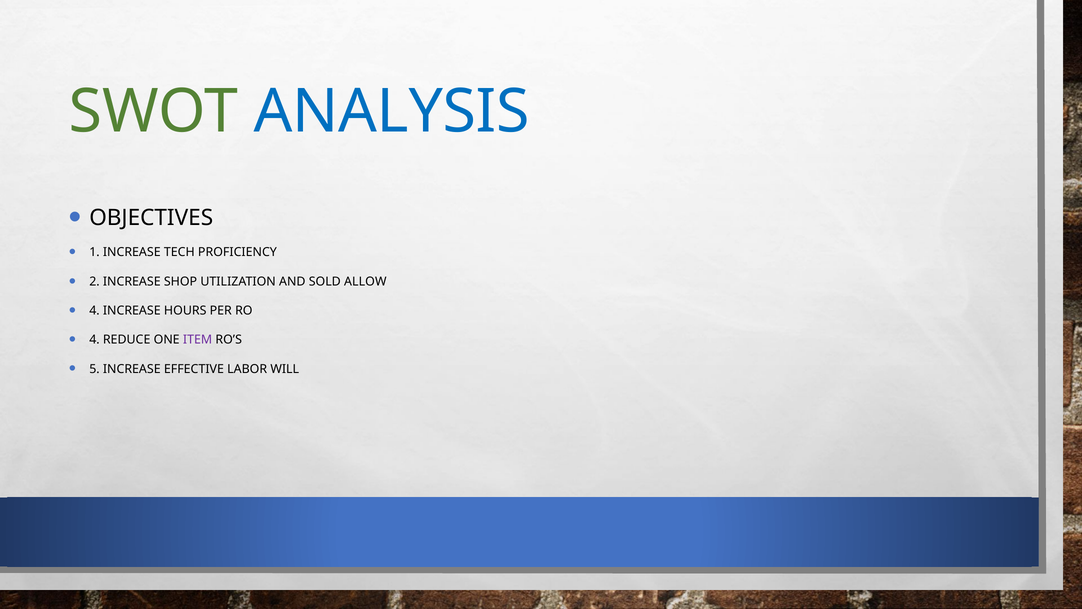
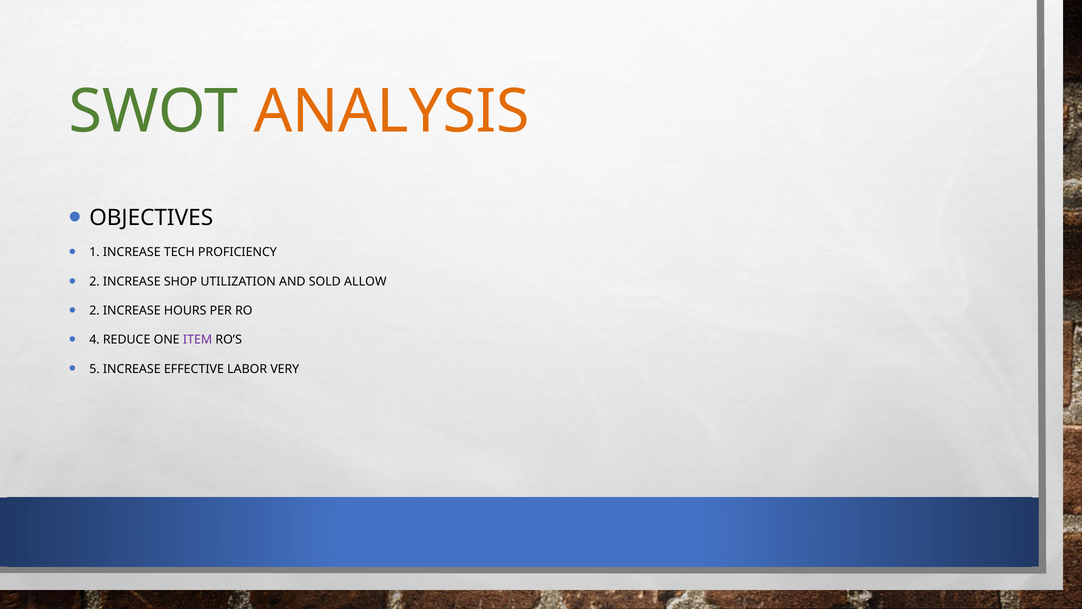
ANALYSIS colour: blue -> orange (392, 112)
4: 4 -> 2 (94, 311)
WILL: WILL -> VERY (285, 369)
